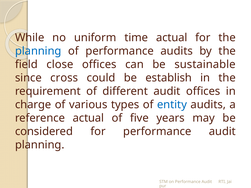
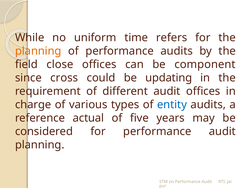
time actual: actual -> refers (172, 38)
planning colour: blue -> orange (38, 51)
sustainable: sustainable -> component (205, 65)
establish: establish -> updating (169, 78)
